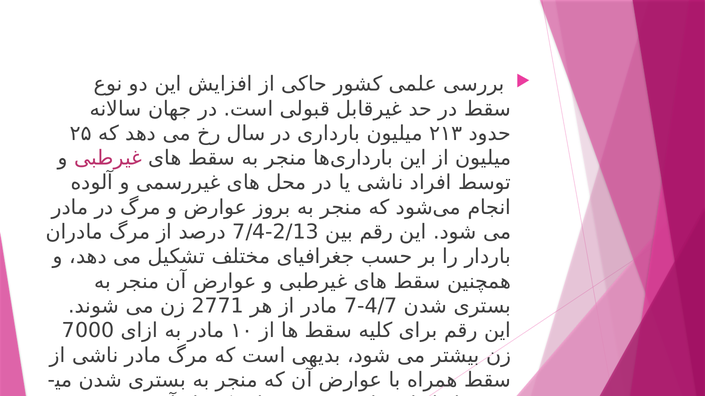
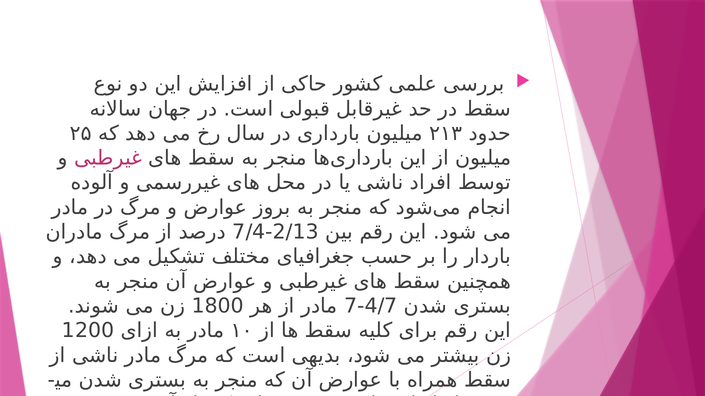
2771: 2771 -> 1800 (218, 306)
7000: 7000 -> 1200 (88, 331)
